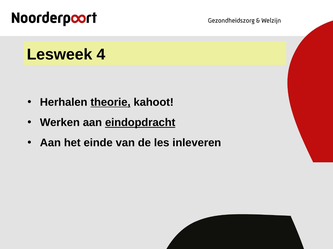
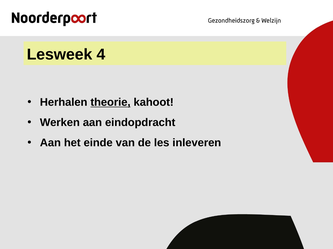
eindopdracht underline: present -> none (140, 123)
